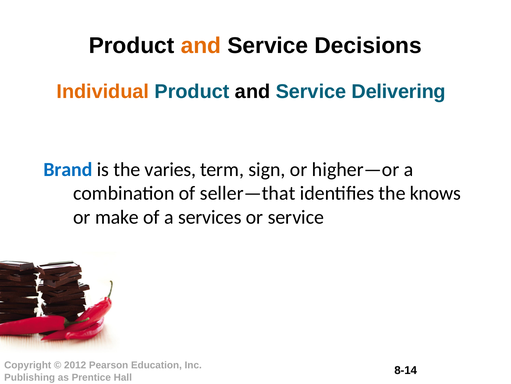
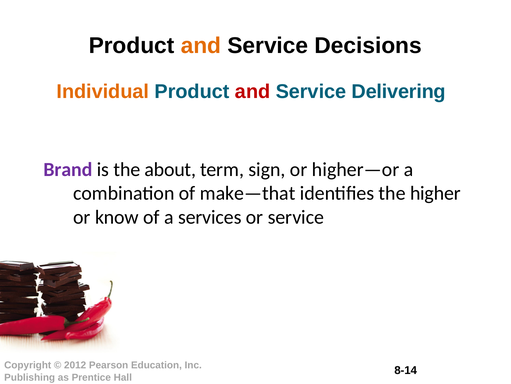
and colour: black -> red (253, 91)
Brand colour: blue -> purple (68, 169)
varies: varies -> about (170, 169)
seller—that: seller—that -> make—that (248, 193)
knows: knows -> higher (435, 193)
make: make -> know (117, 217)
